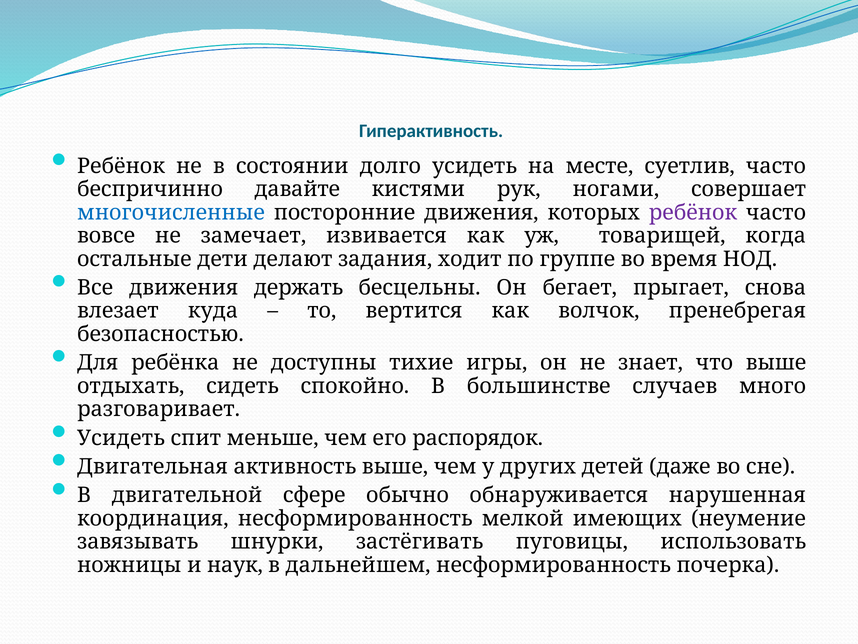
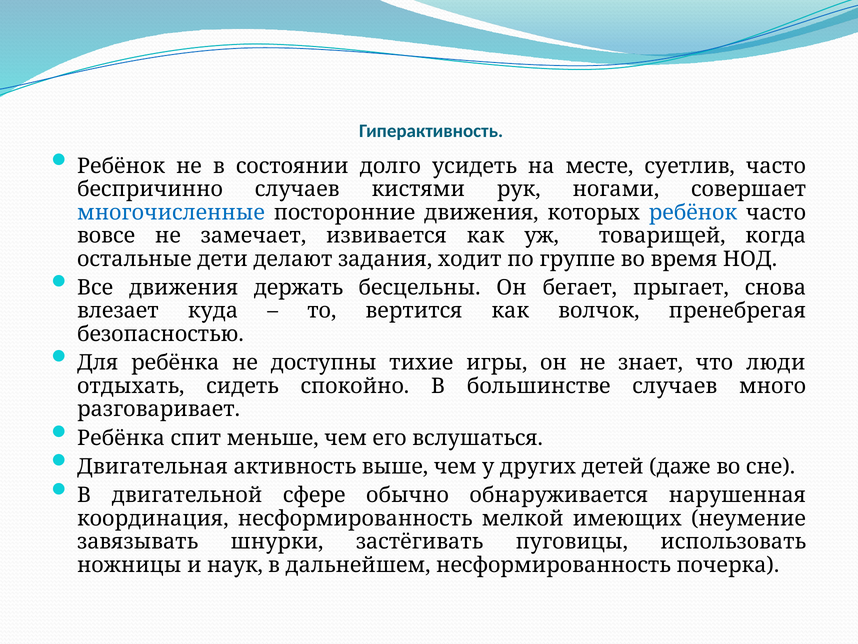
беспричинно давайте: давайте -> случаев (297, 189)
ребёнок colour: purple -> blue (693, 212)
что выше: выше -> люди (776, 363)
Усидеть: Усидеть -> Ребёнка (121, 438)
распорядок: распорядок -> вслушаться (478, 438)
